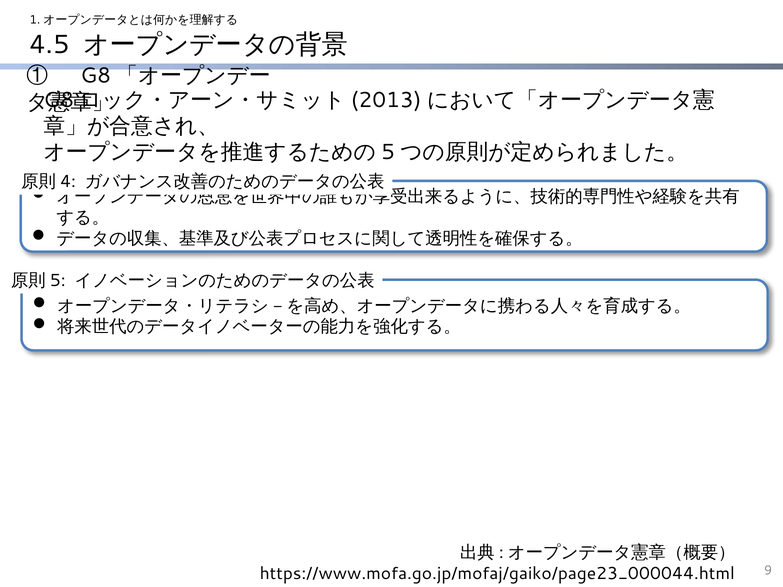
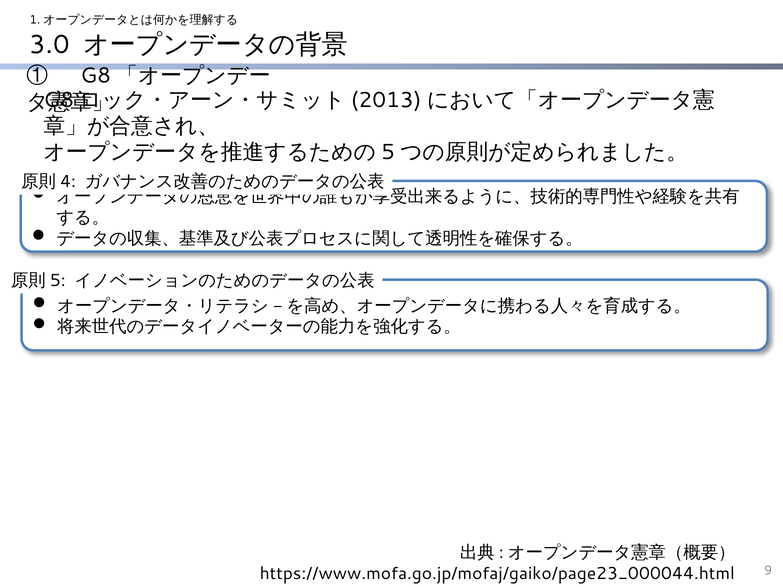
4.5: 4.5 -> 3.0 (50, 45)
